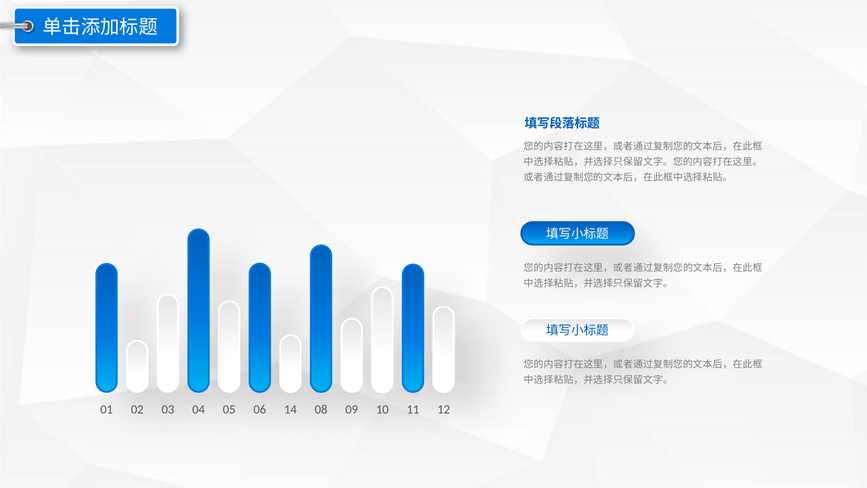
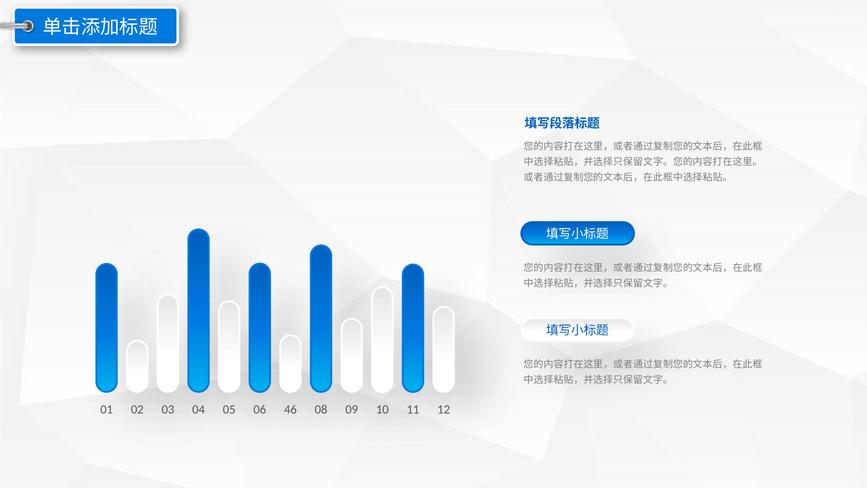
14: 14 -> 46 (290, 410)
